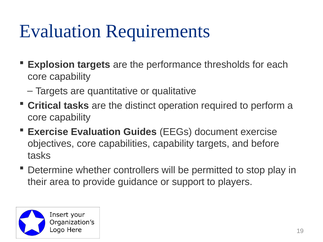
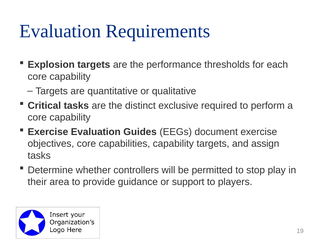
operation: operation -> exclusive (178, 106)
before: before -> assign (265, 144)
